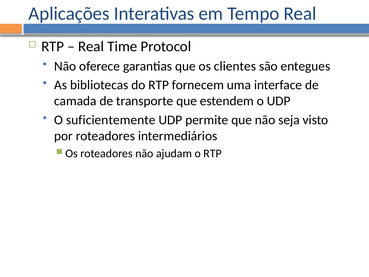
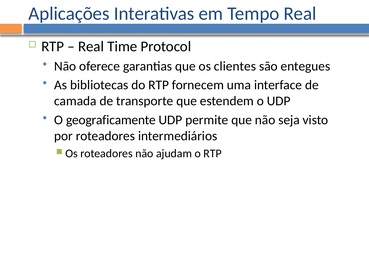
suficientemente: suficientemente -> geograficamente (111, 120)
